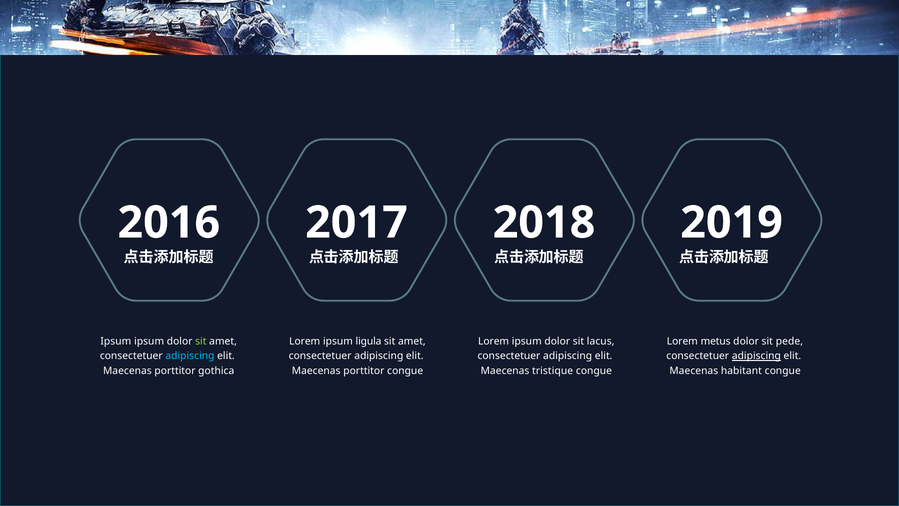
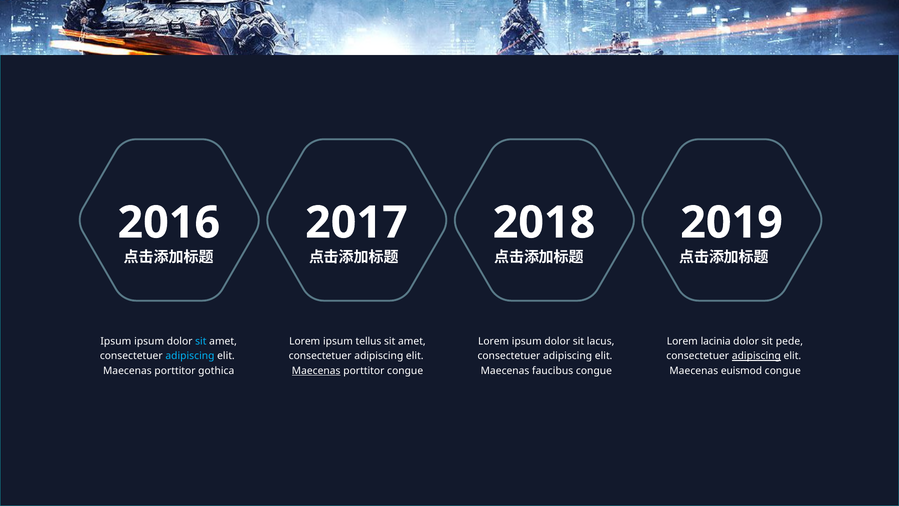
sit colour: light green -> light blue (201, 341)
ligula: ligula -> tellus (369, 341)
metus: metus -> lacinia (716, 341)
Maecenas underline: none -> present (316, 371)
tristique: tristique -> faucibus (553, 371)
habitant: habitant -> euismod (741, 371)
